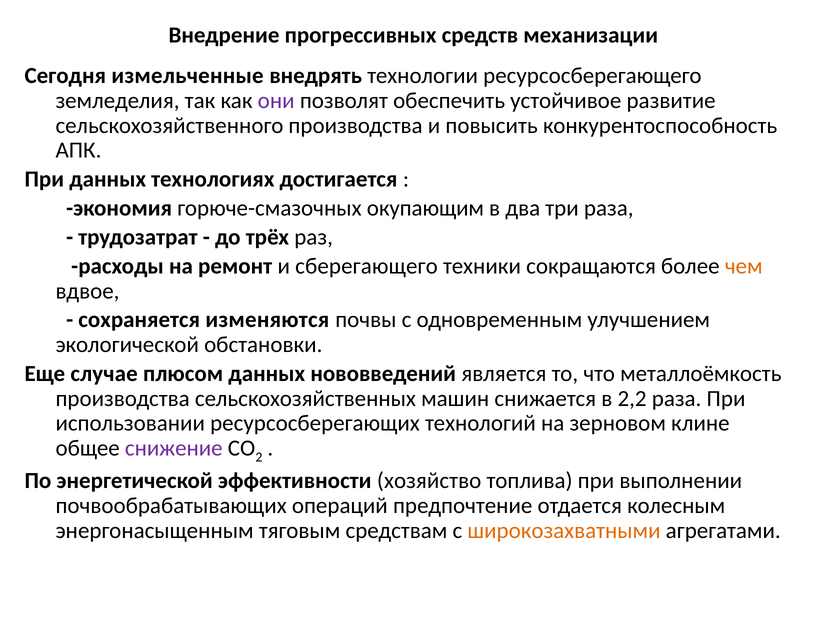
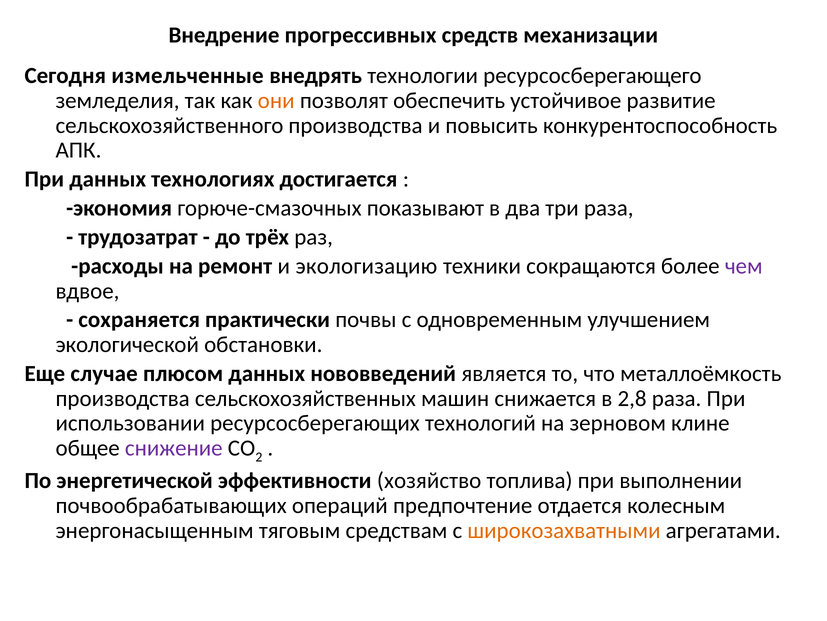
они colour: purple -> orange (276, 100)
окупающим: окупающим -> показывают (425, 208)
сберегающего: сберегающего -> экологизацию (366, 266)
чем colour: orange -> purple (744, 266)
изменяются: изменяются -> практически (268, 319)
2,2: 2,2 -> 2,8 (632, 398)
